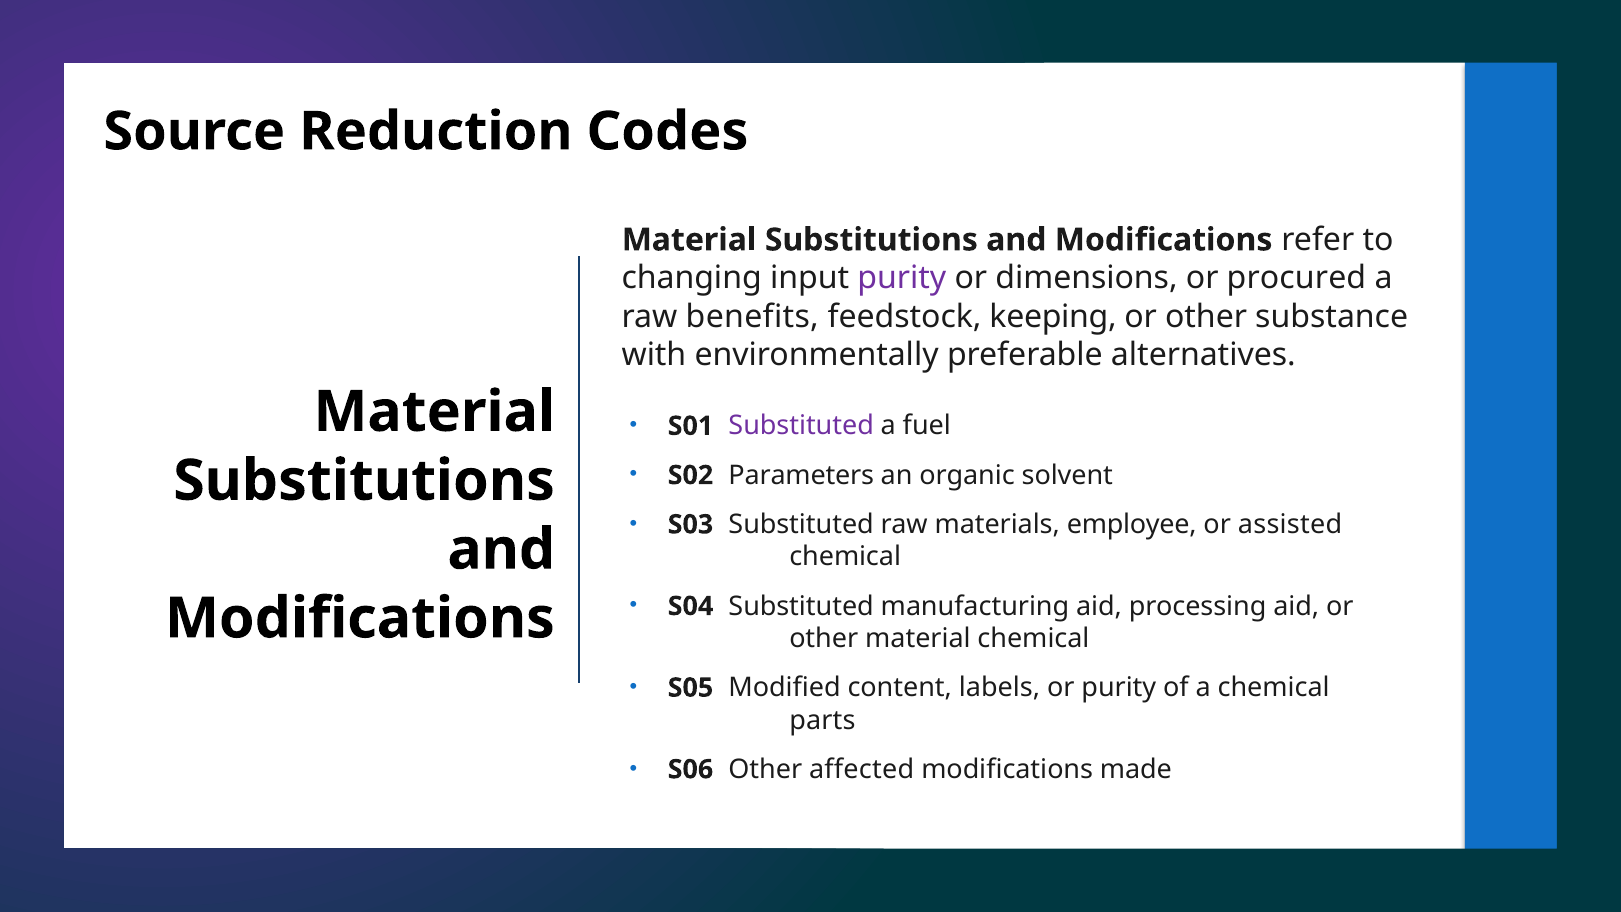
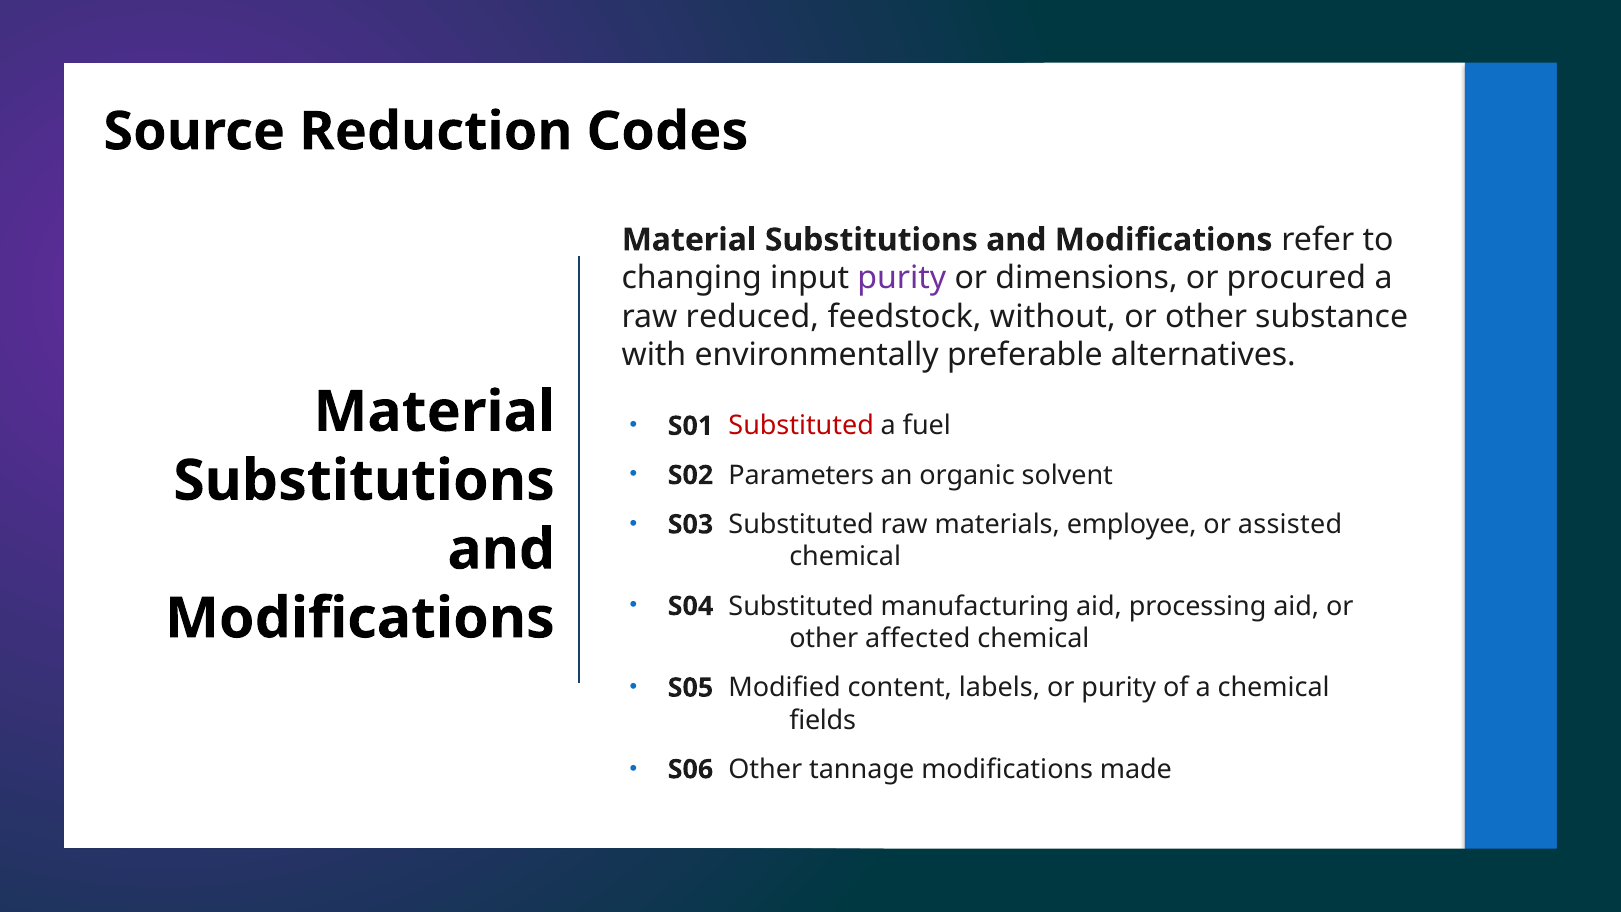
benefits: benefits -> reduced (752, 317)
keeping: keeping -> without (1053, 317)
Substituted colour: purple -> red (801, 426)
other material: material -> affected (918, 638)
parts: parts -> fields (823, 720)
affected: affected -> tannage (862, 769)
